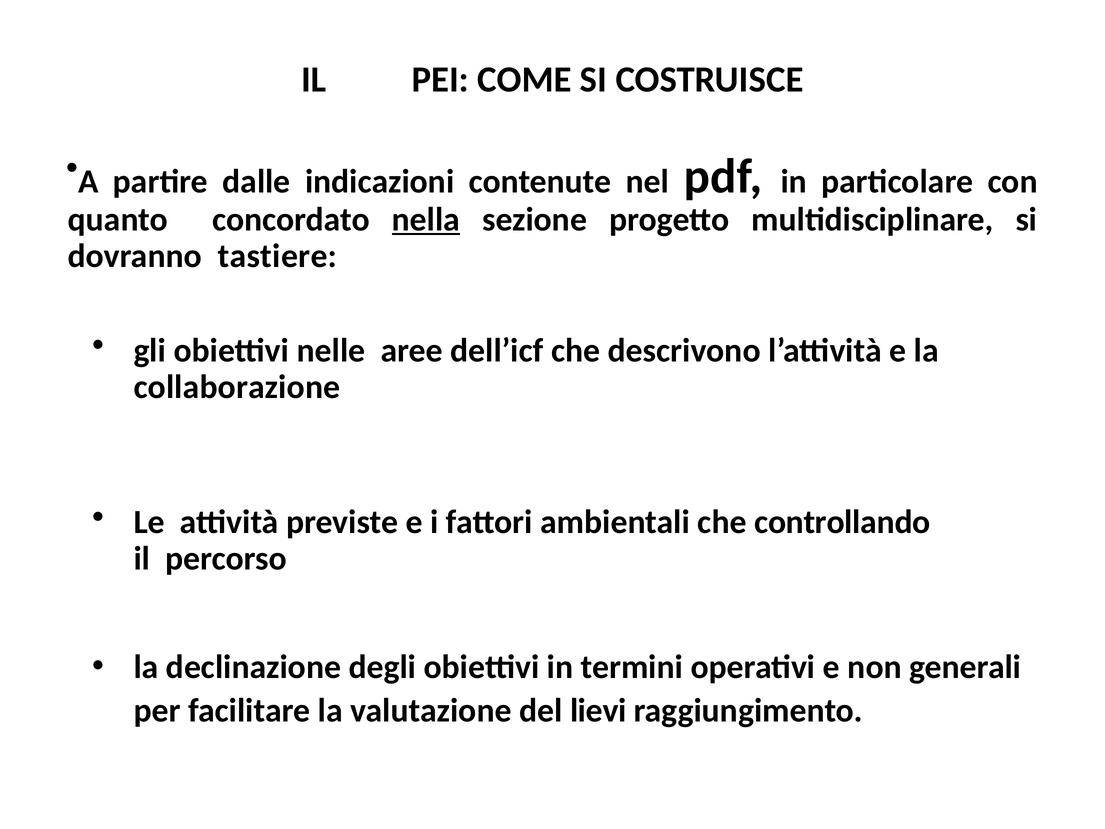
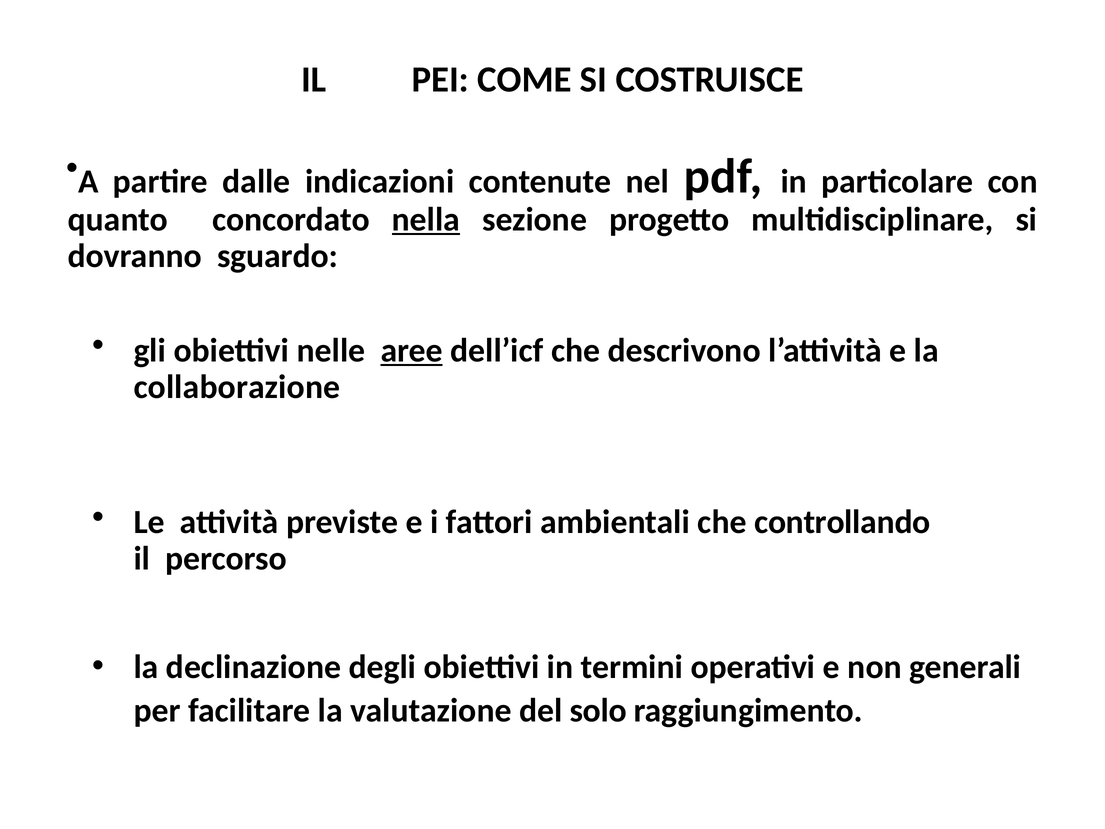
tastiere: tastiere -> sguardo (278, 256)
aree underline: none -> present (412, 350)
lievi: lievi -> solo (598, 711)
